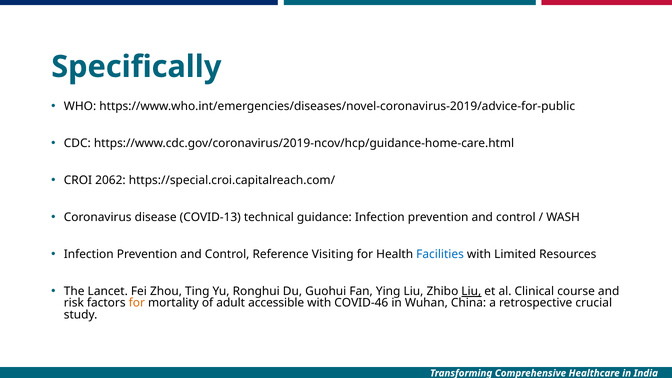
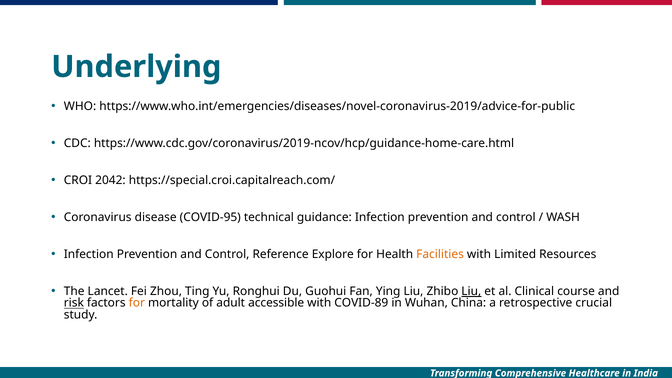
Specifically: Specifically -> Underlying (136, 67)
2062: 2062 -> 2042 (110, 180)
COVID-13: COVID-13 -> COVID-95 (210, 217)
Visiting: Visiting -> Explore (333, 254)
Facilities colour: blue -> orange (440, 254)
risk underline: none -> present (74, 303)
COVID-46: COVID-46 -> COVID-89 (361, 303)
